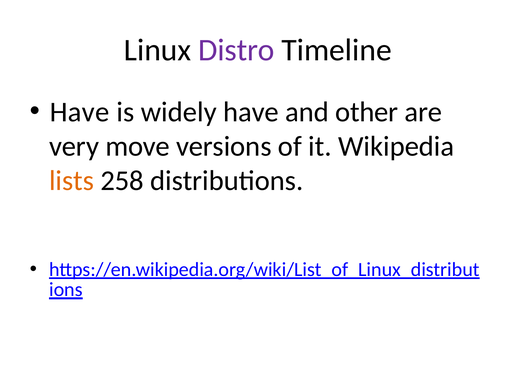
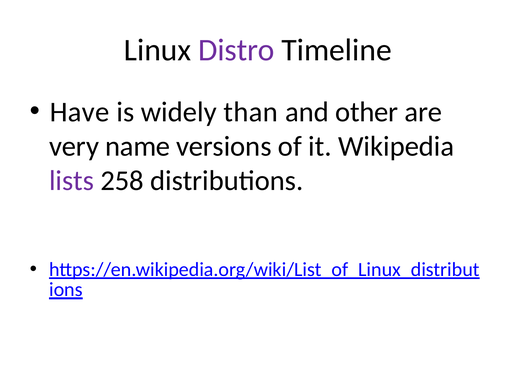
widely have: have -> than (251, 112)
move: move -> name (138, 146)
lists colour: orange -> purple (72, 181)
